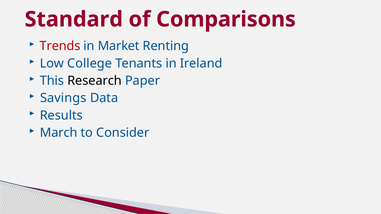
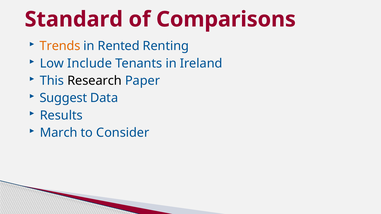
Trends colour: red -> orange (60, 46)
Market: Market -> Rented (119, 46)
College: College -> Include (90, 63)
Savings: Savings -> Suggest (63, 98)
